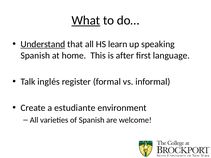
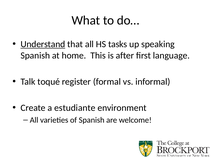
What underline: present -> none (86, 20)
learn: learn -> tasks (118, 44)
inglés: inglés -> toqué (49, 82)
